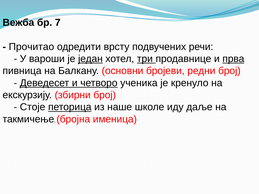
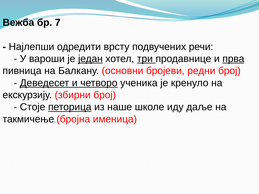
Прочитао: Прочитао -> Најлепши (31, 47)
